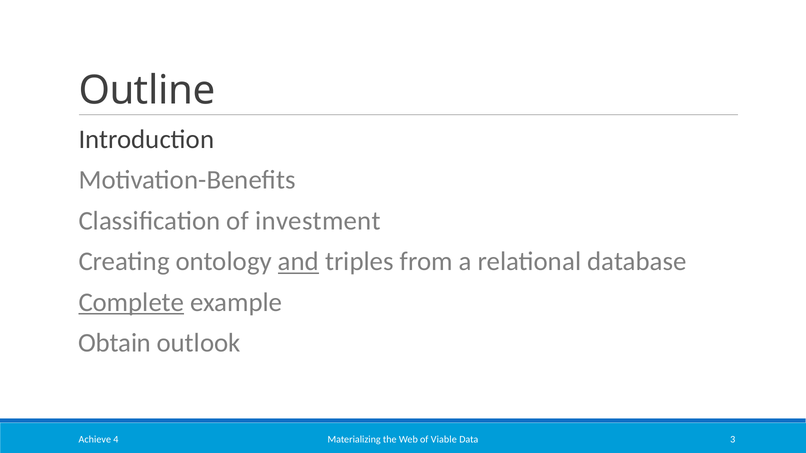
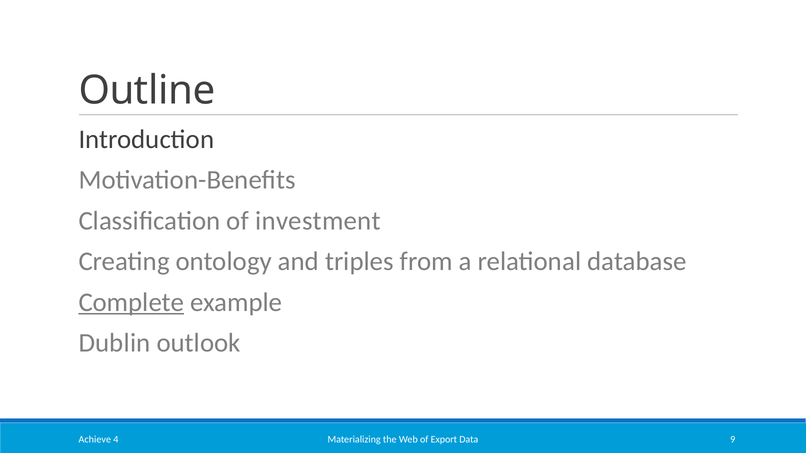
and underline: present -> none (298, 262)
Obtain: Obtain -> Dublin (114, 343)
Viable: Viable -> Export (444, 440)
3: 3 -> 9 (733, 440)
